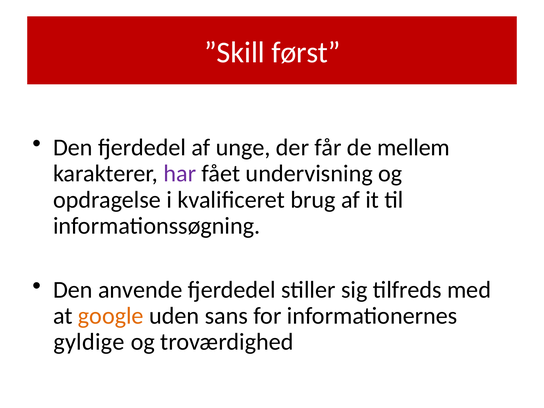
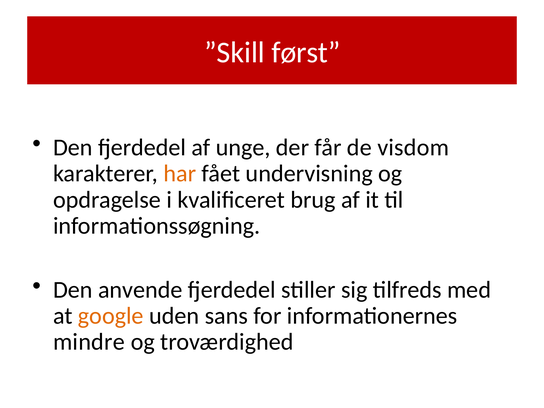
mellem: mellem -> visdom (413, 147)
har colour: purple -> orange (180, 174)
gyldige: gyldige -> mindre (89, 342)
